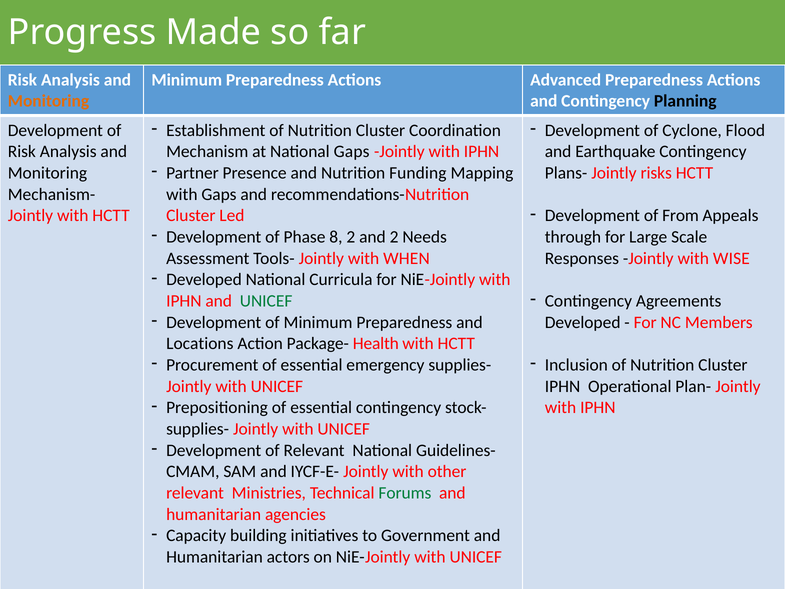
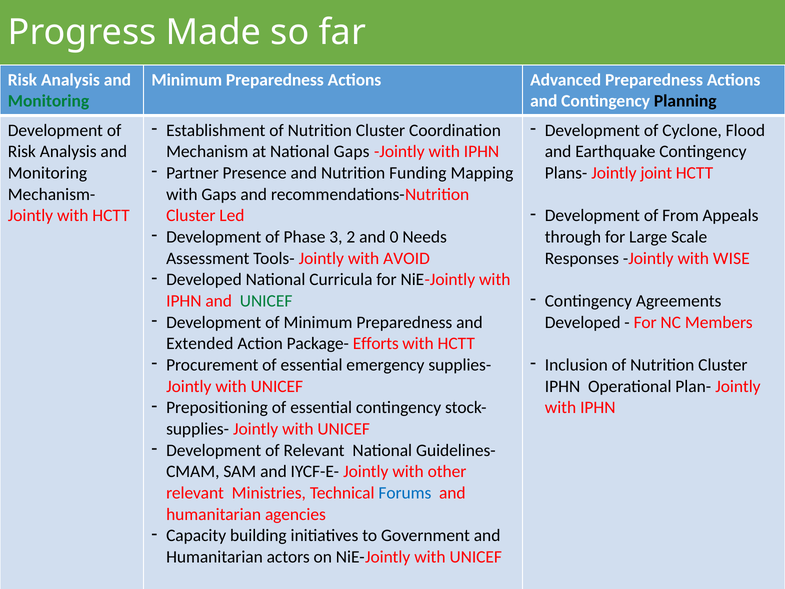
Monitoring colour: orange -> green (49, 101)
risks: risks -> joint (656, 173)
8: 8 -> 3 (336, 237)
and 2: 2 -> 0 (394, 237)
WHEN: WHEN -> AVOID (407, 258)
Locations: Locations -> Extended (200, 344)
Health: Health -> Efforts (376, 344)
Forums colour: green -> blue (405, 493)
